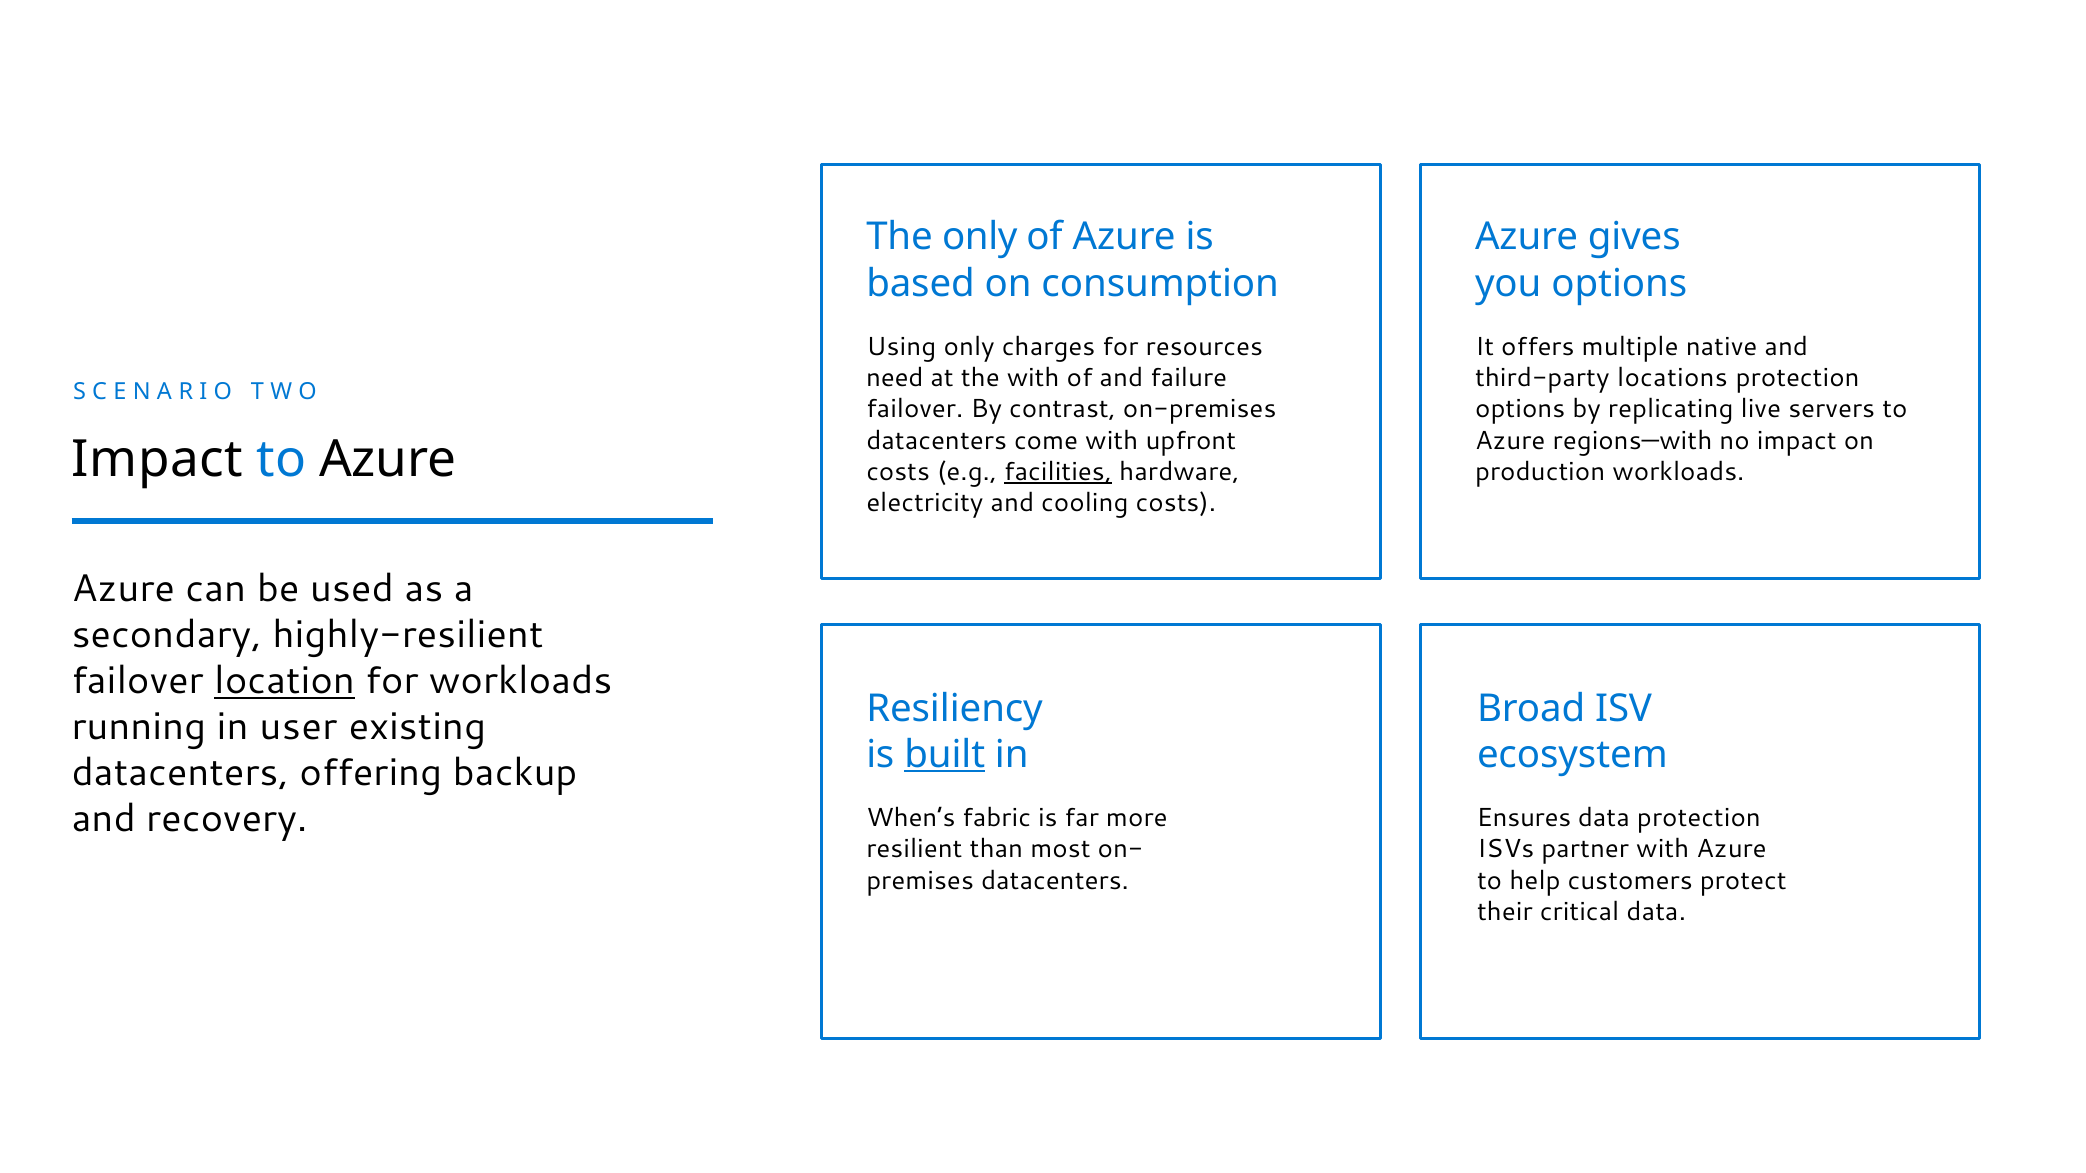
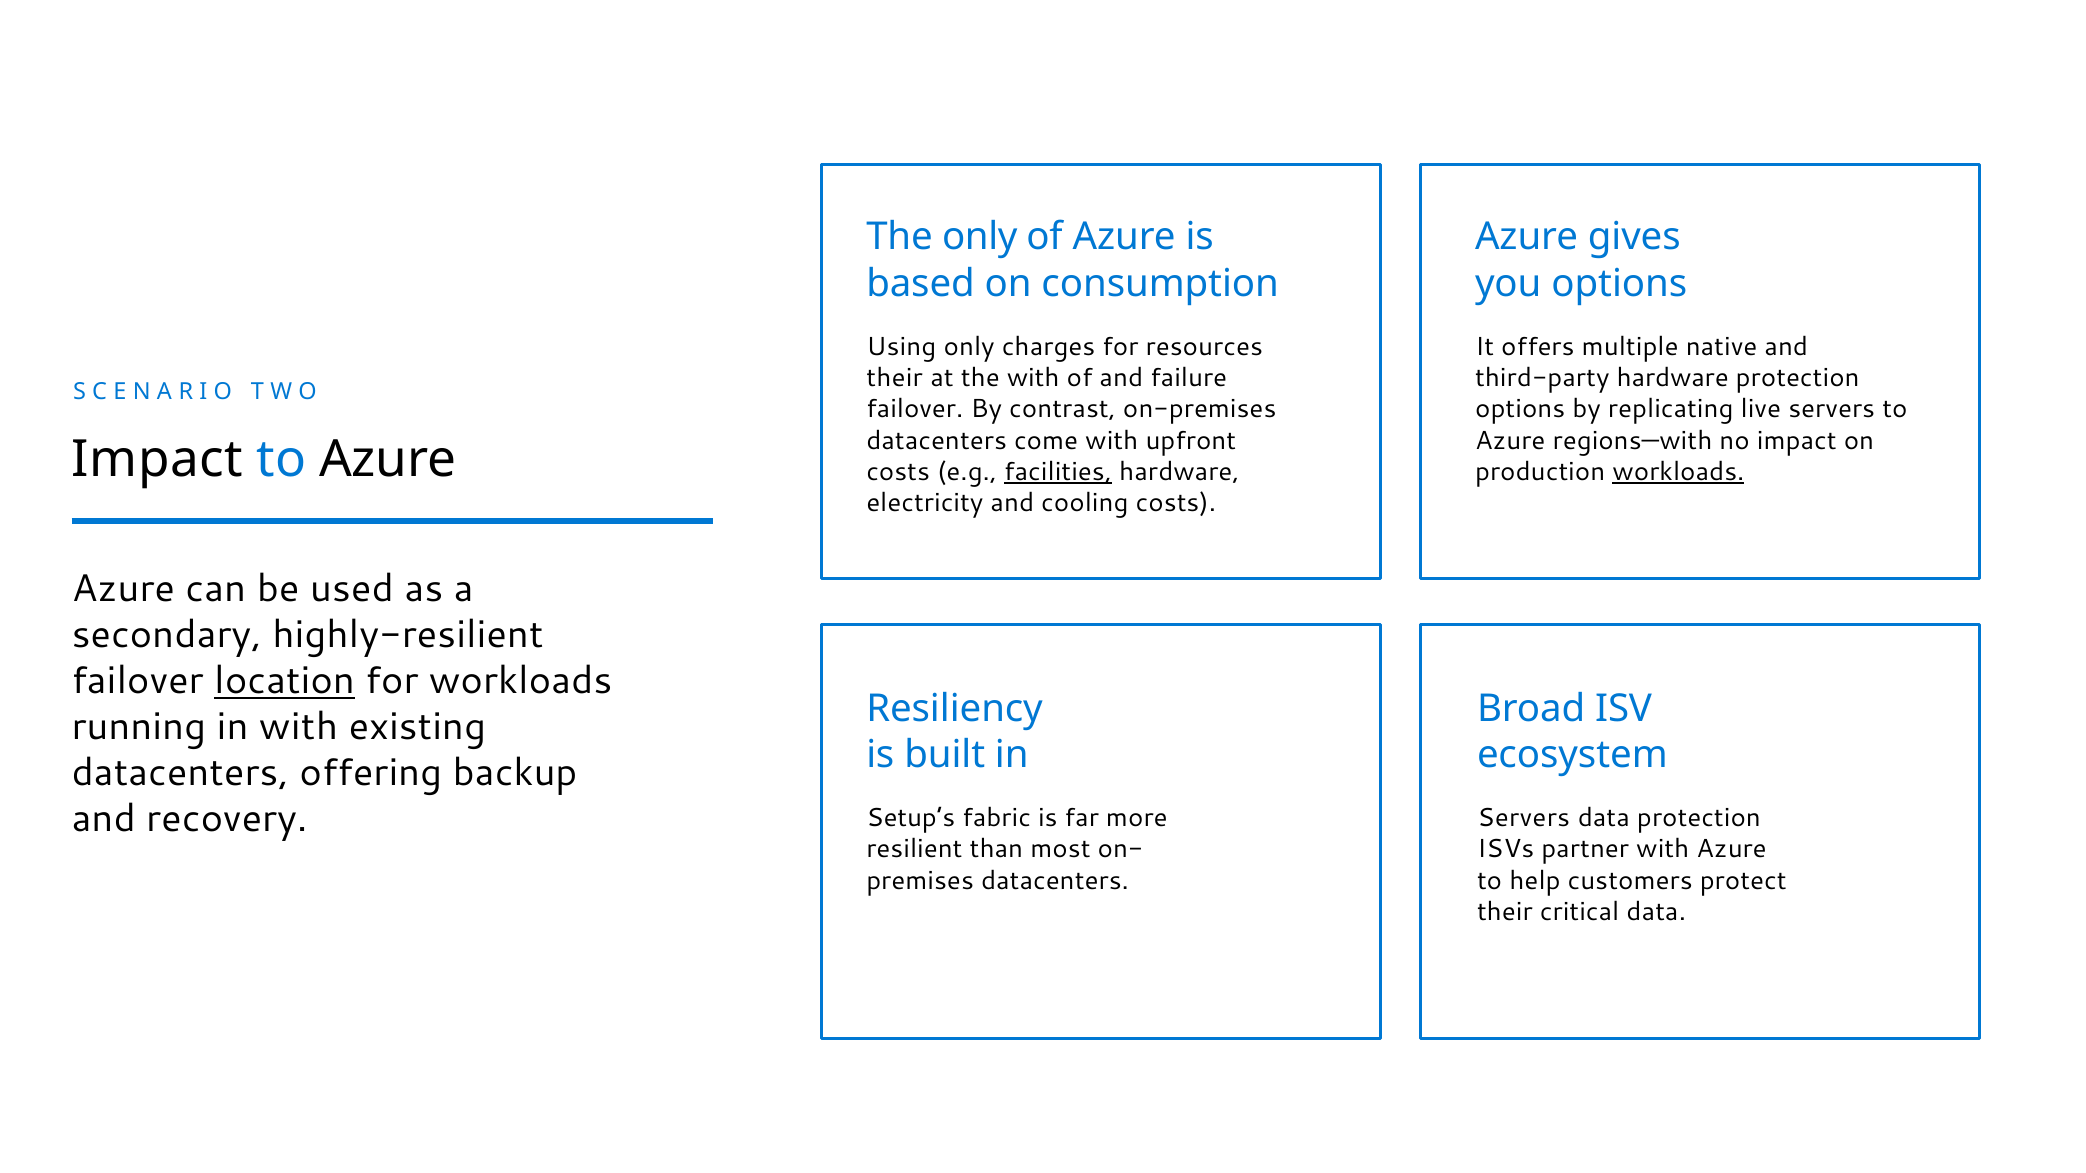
need: need -> their (895, 378)
third-party locations: locations -> hardware (1673, 378)
workloads underline: none -> present (1678, 472)
in user: user -> with (299, 727)
built underline: present -> none (945, 755)
When’s: When’s -> Setup’s (911, 818)
Ensures: Ensures -> Servers (1524, 818)
